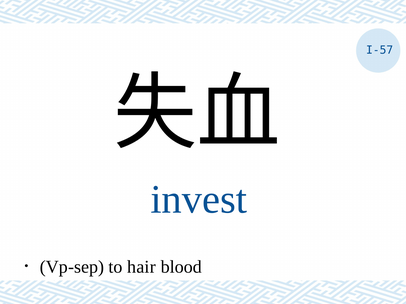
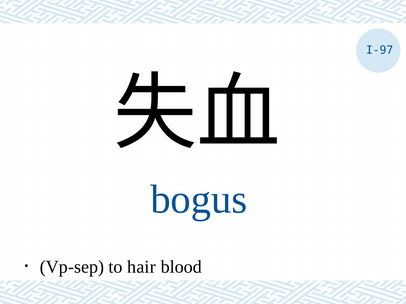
I-57: I-57 -> I-97 (380, 50)
invest: invest -> bogus (199, 200)
